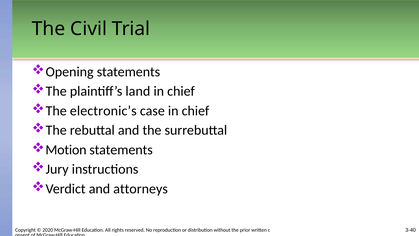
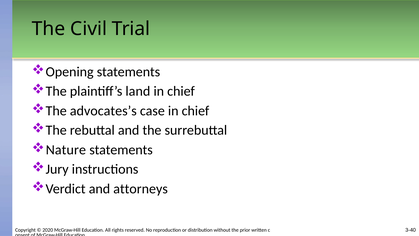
electronic’s: electronic’s -> advocates’s (103, 111)
Motion: Motion -> Nature (66, 150)
